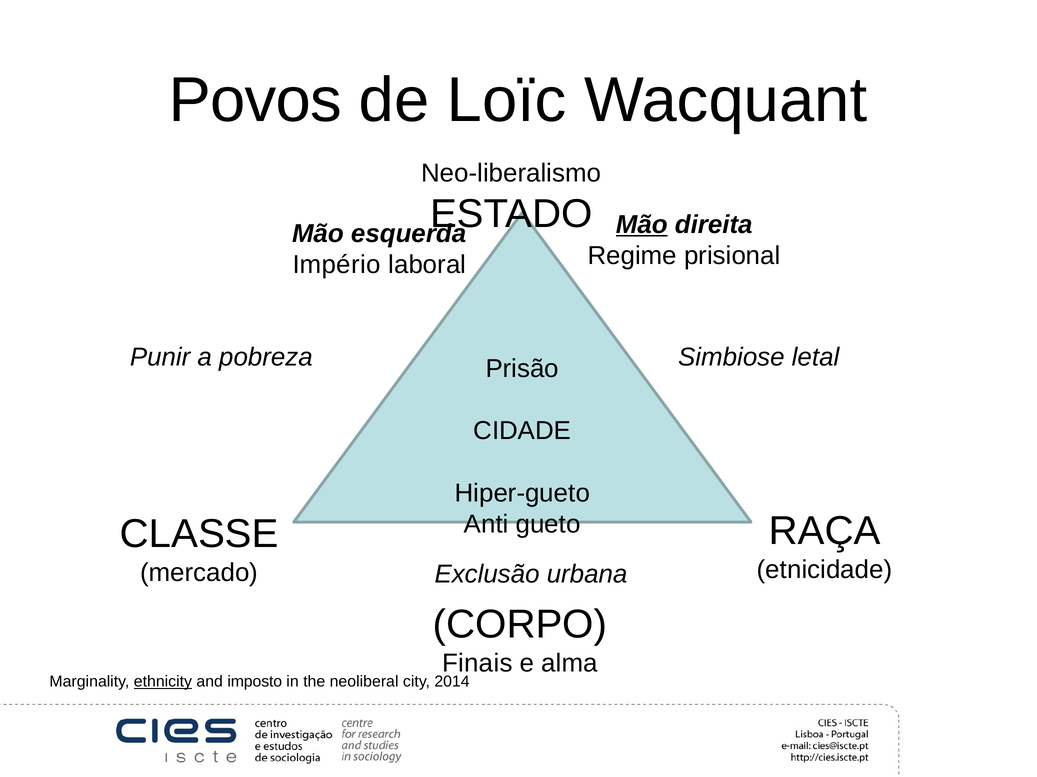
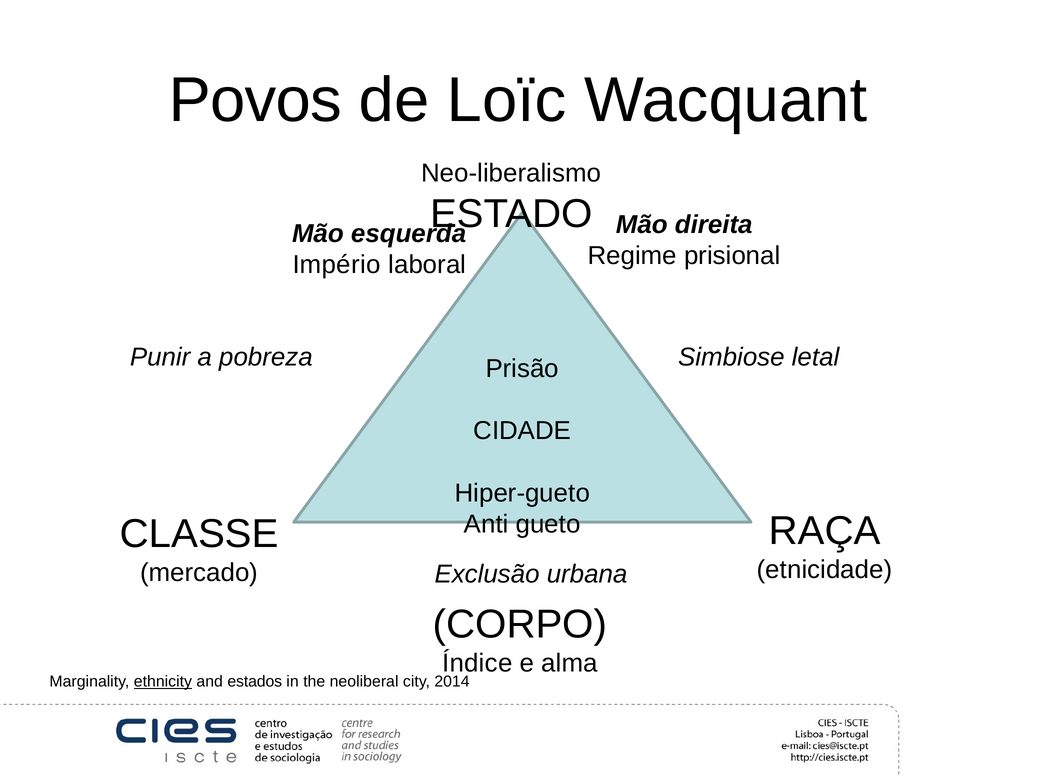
Mão underline: present -> none (642, 225)
Finais: Finais -> Índice (477, 664)
imposto: imposto -> estados (255, 682)
